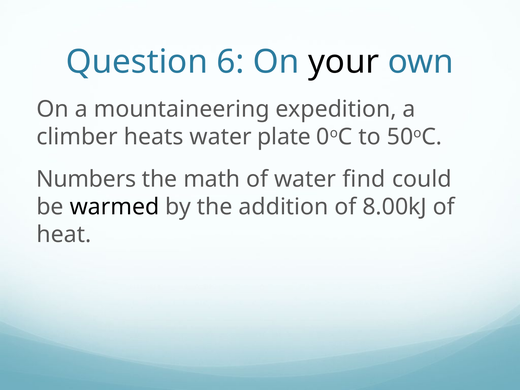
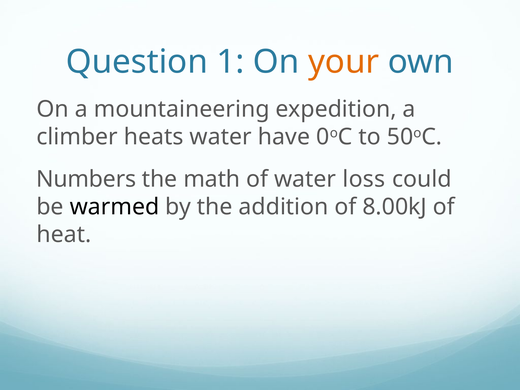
6: 6 -> 1 (230, 62)
your colour: black -> orange (344, 62)
plate: plate -> have (284, 137)
find: find -> loss (364, 179)
